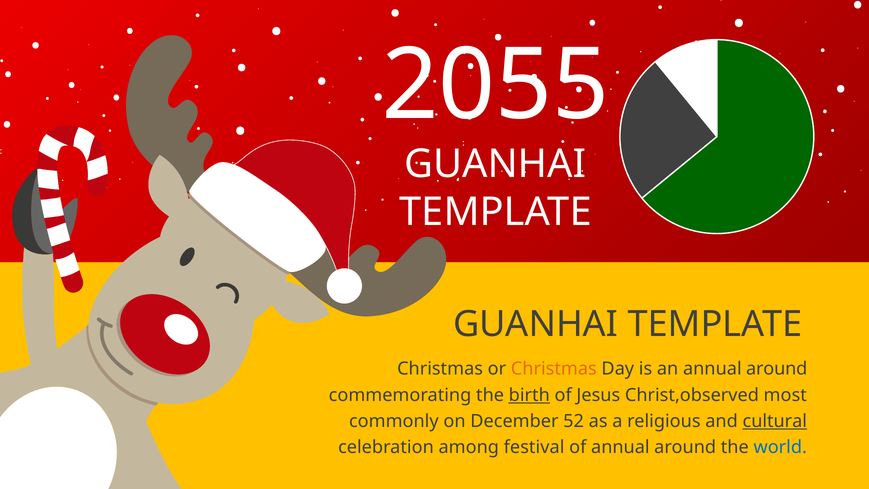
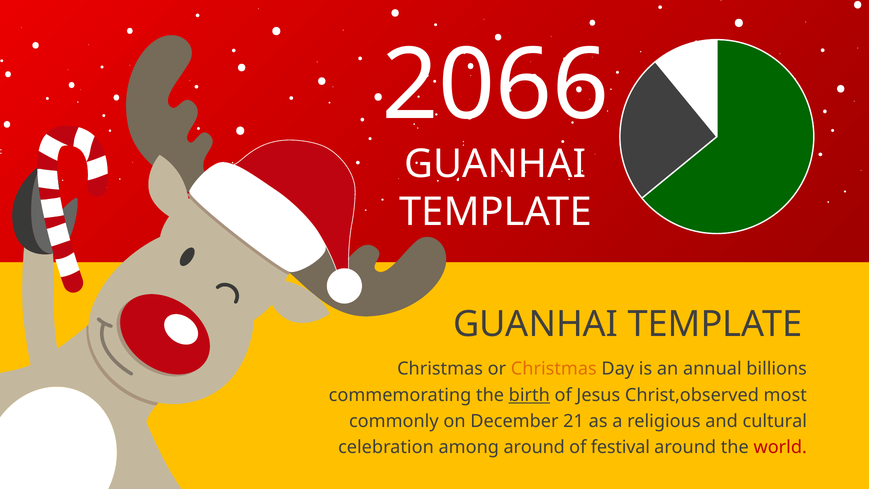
2055: 2055 -> 2066 (495, 86)
an annual around: around -> billions (777, 369)
52: 52 -> 21 (574, 421)
cultural underline: present -> none (775, 421)
among festival: festival -> around (534, 447)
of annual: annual -> festival (620, 447)
world colour: blue -> red (780, 447)
